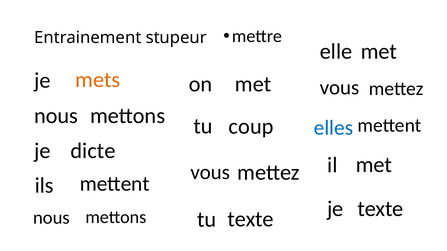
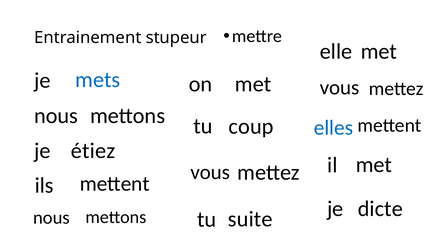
mets colour: orange -> blue (98, 80)
dicte: dicte -> étiez (93, 151)
je texte: texte -> dicte (380, 209)
texte: texte -> suite (250, 220)
